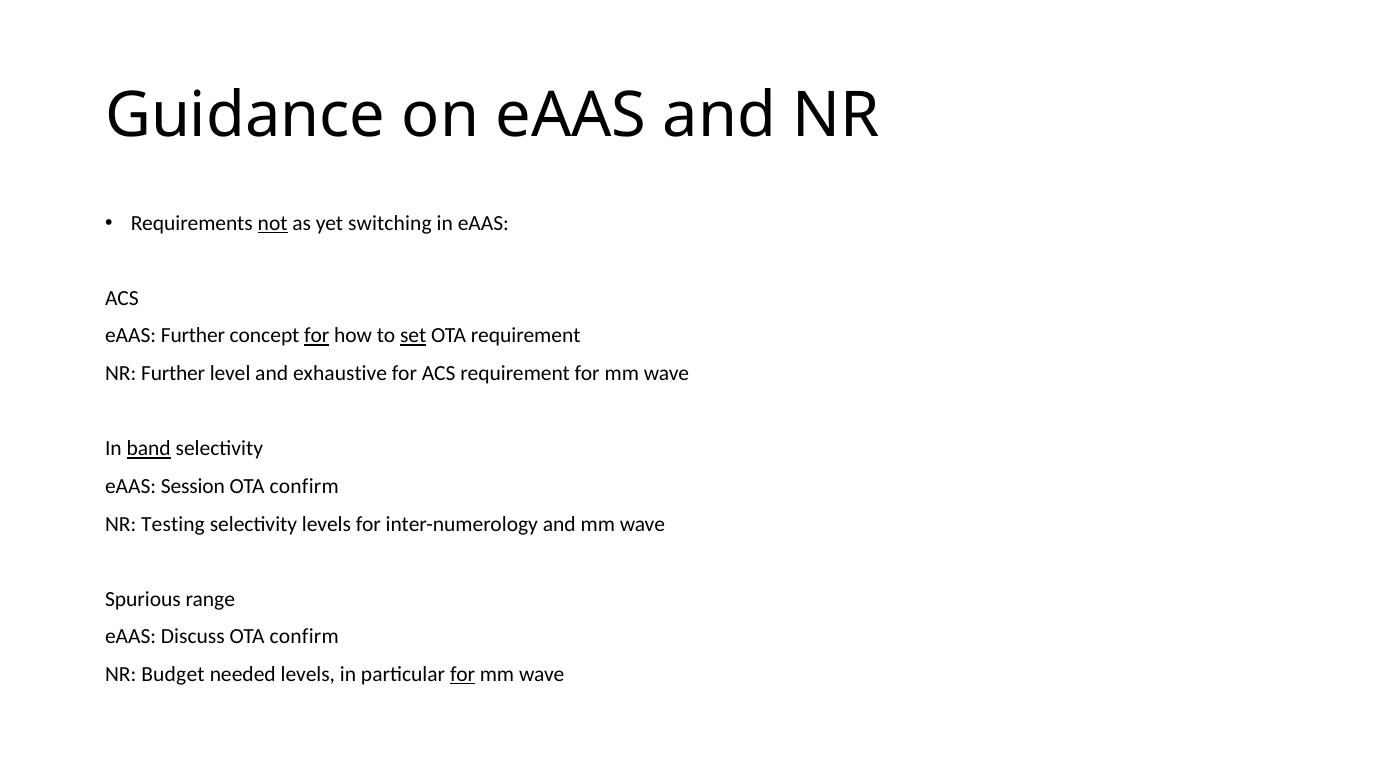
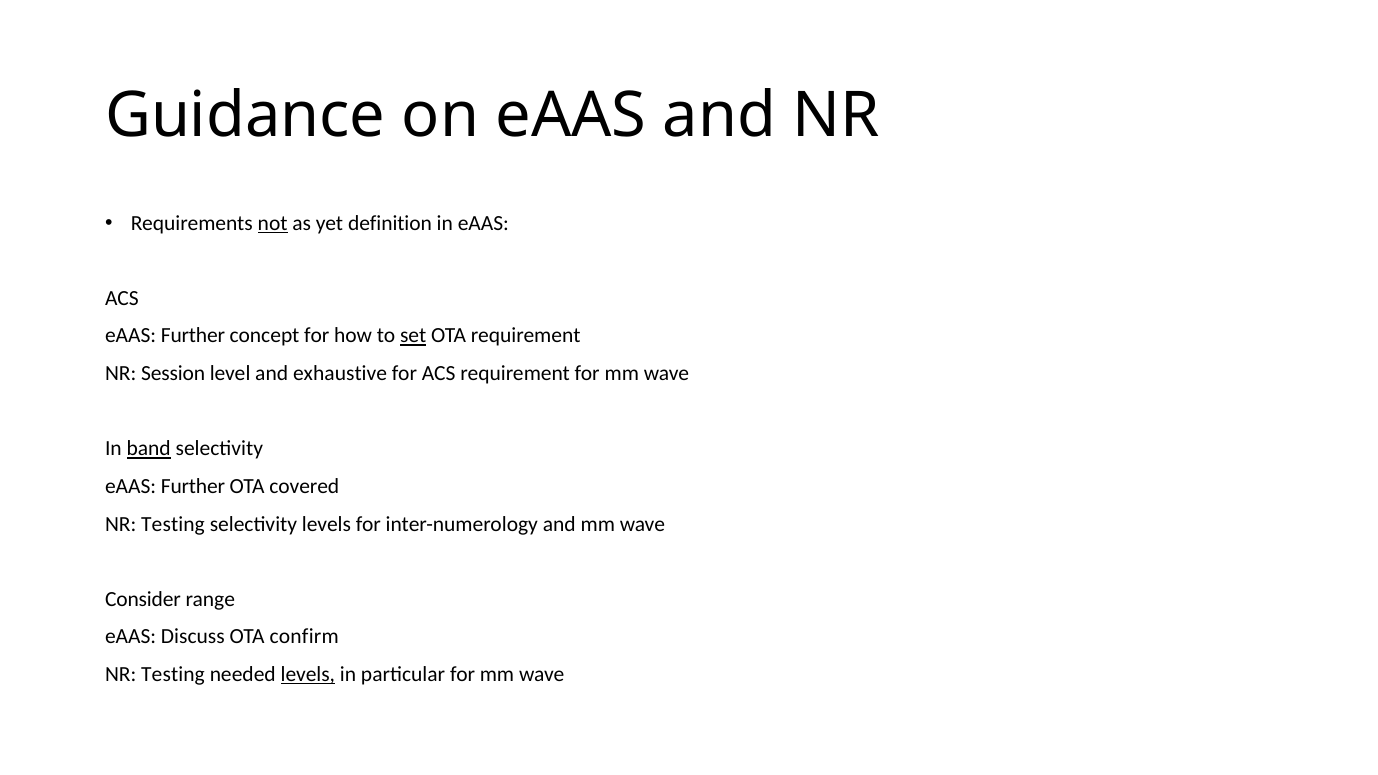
switching: switching -> definition (390, 223)
for underline: present -> none (317, 336)
NR Further: Further -> Session (173, 373)
Session: Session -> Further (193, 486)
confirm: confirm -> covered (304, 486)
Spurious: Spurious -> Consider (143, 599)
Budget: Budget -> Testing (173, 675)
levels underline: none -> present (308, 675)
for underline: present -> none (463, 675)
